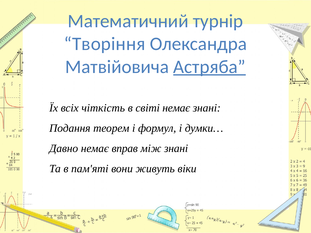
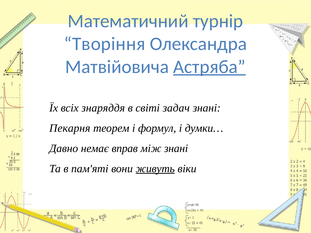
чіткість: чіткість -> знаряддя (103, 108)
світі немає: немає -> задач (176, 108)
Подання: Подання -> Пекарня (70, 128)
живуть underline: none -> present (155, 169)
